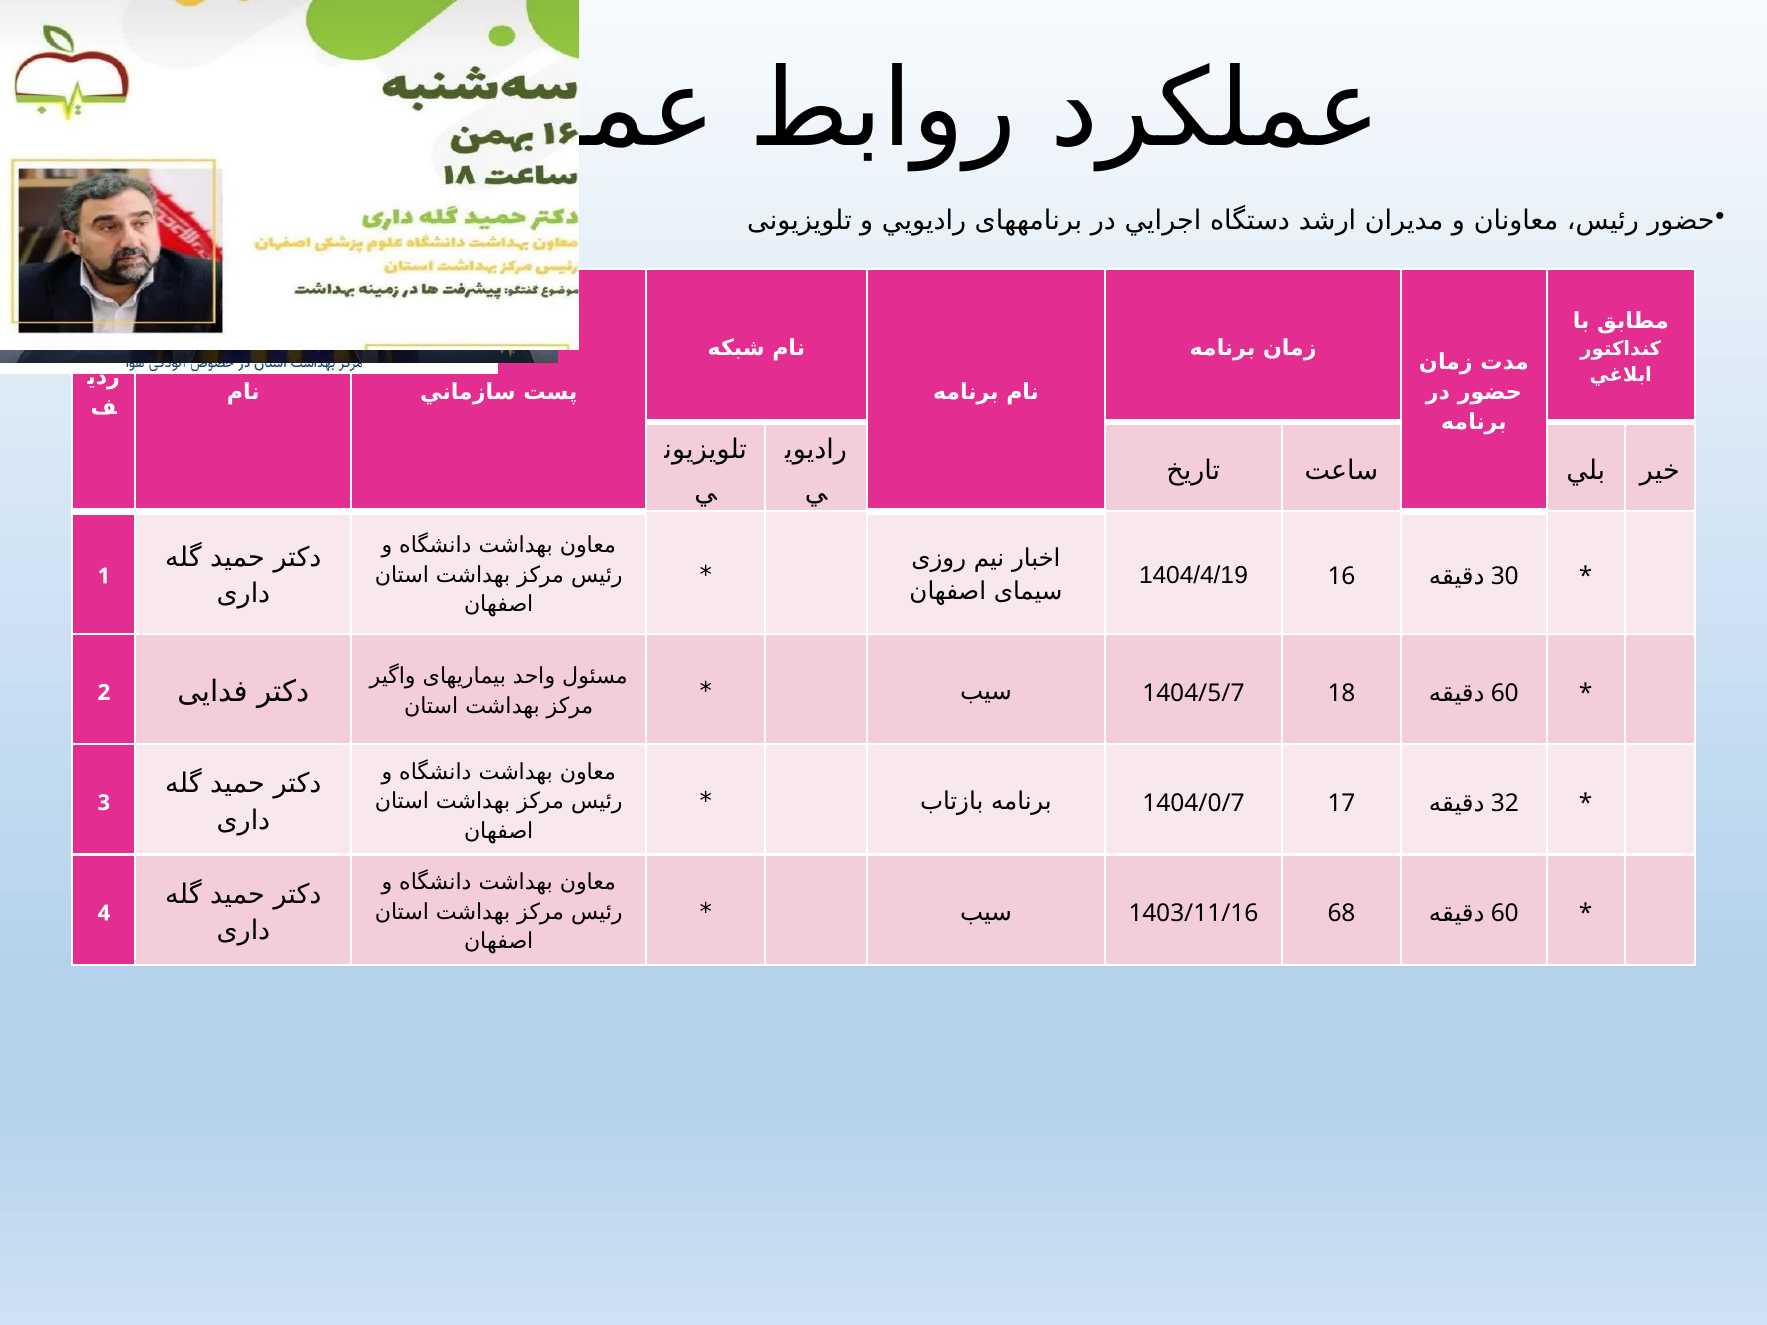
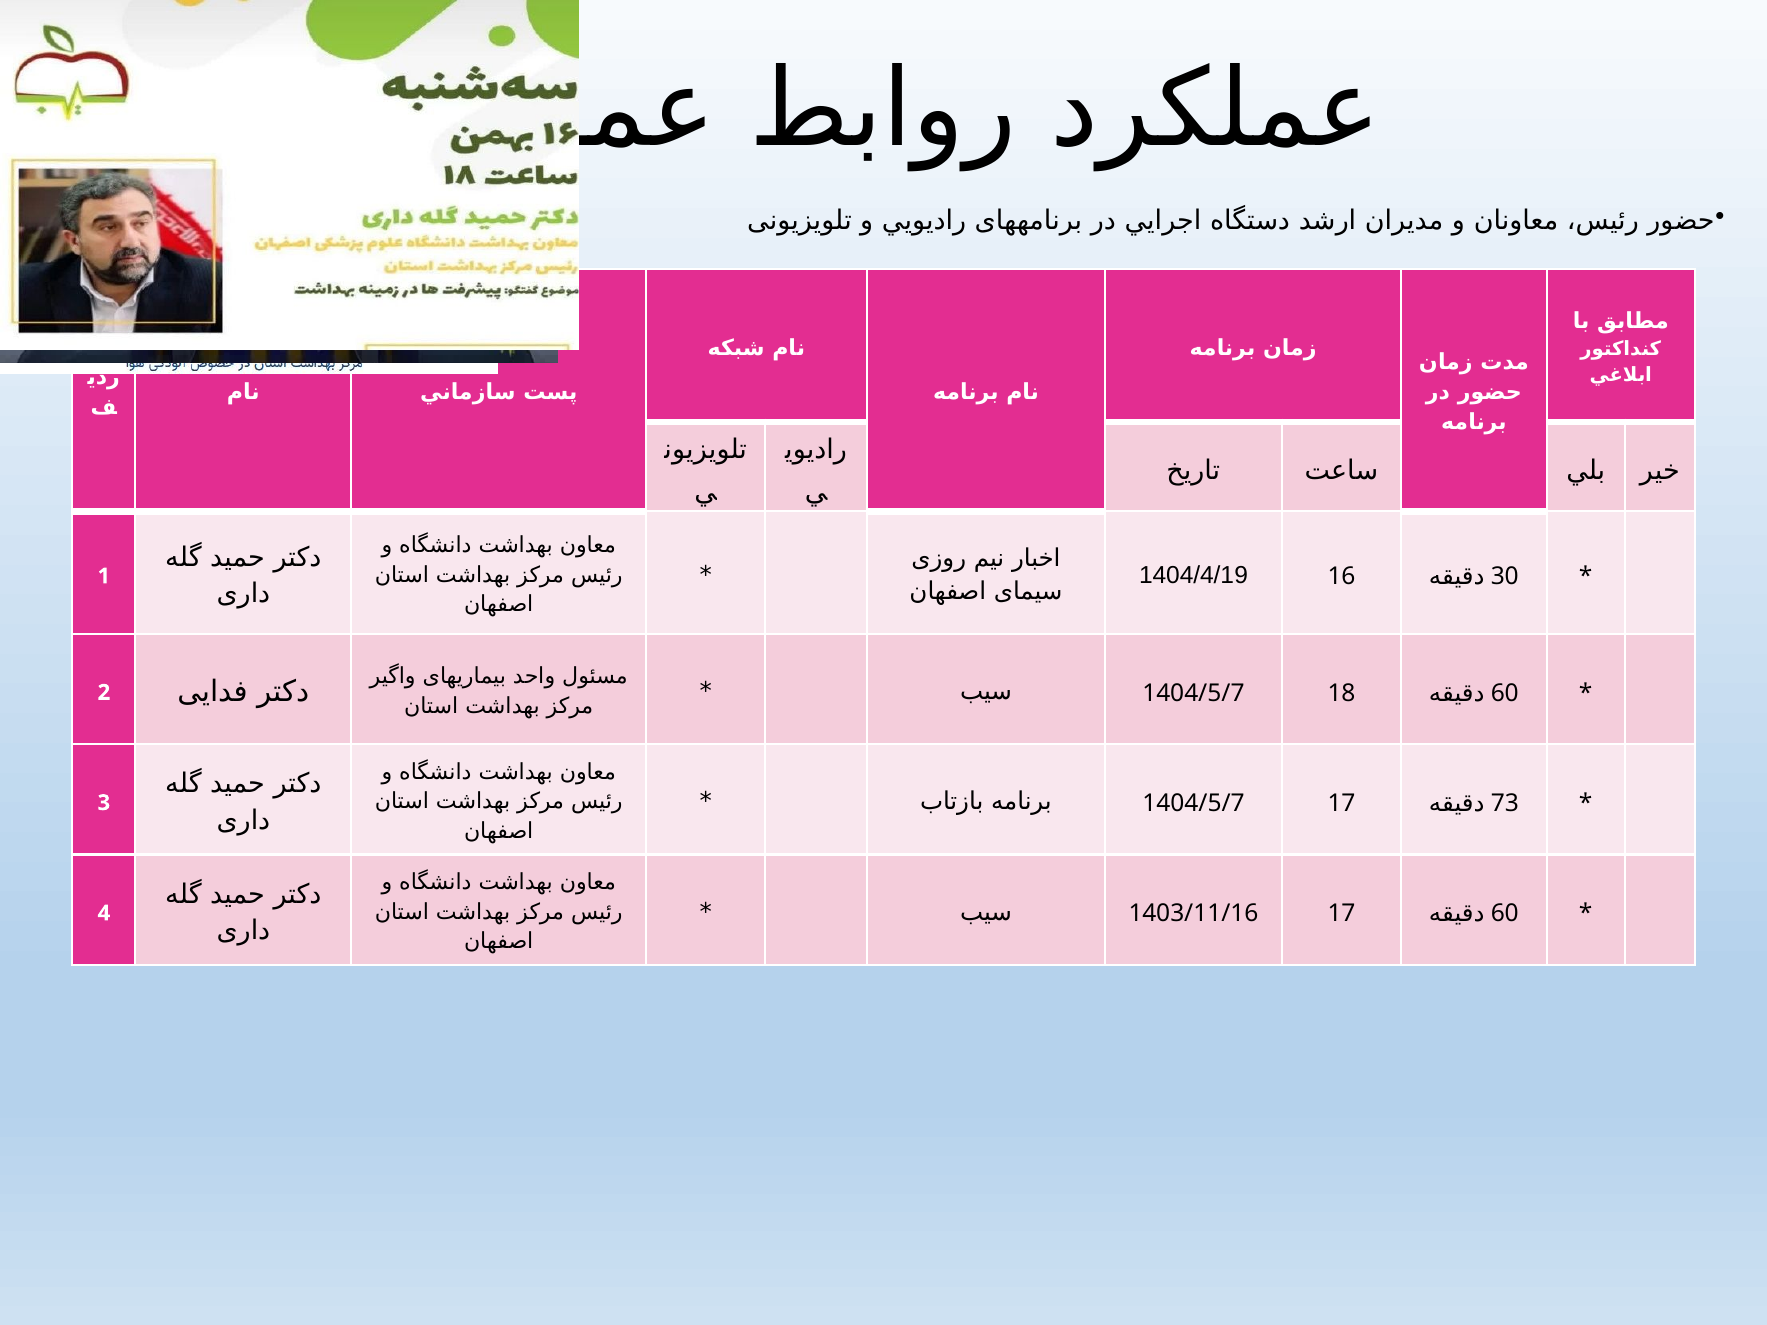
1404/0/7: 1404/0/7 -> 1404/5/7 (1194, 803)
32: 32 -> 73 (1505, 803)
1403/11/16 68: 68 -> 17 (1342, 914)
